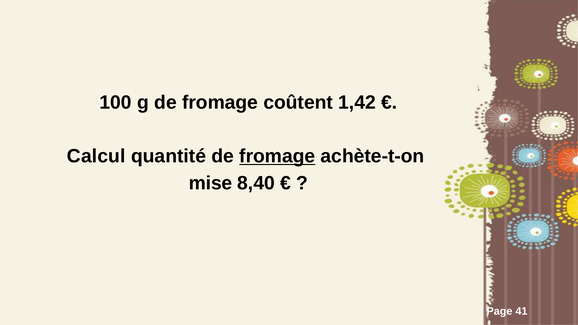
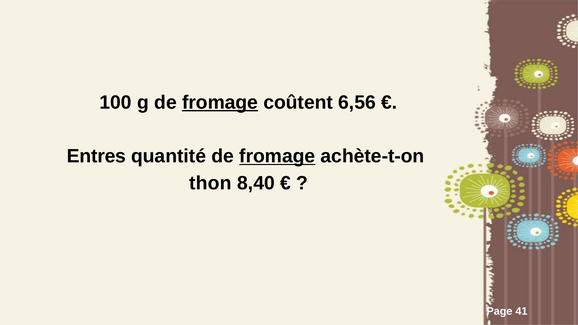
fromage underline: none -> present (220, 102)
1,42: 1,42 -> 6,56 (357, 102)
Calcul: Calcul -> Entres (96, 156)
mise: mise -> thon (210, 183)
